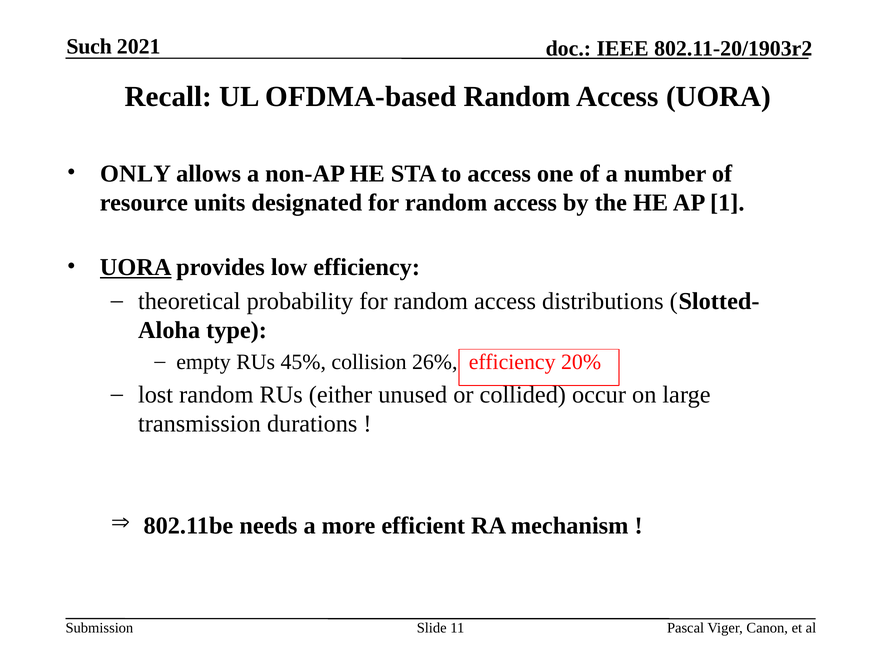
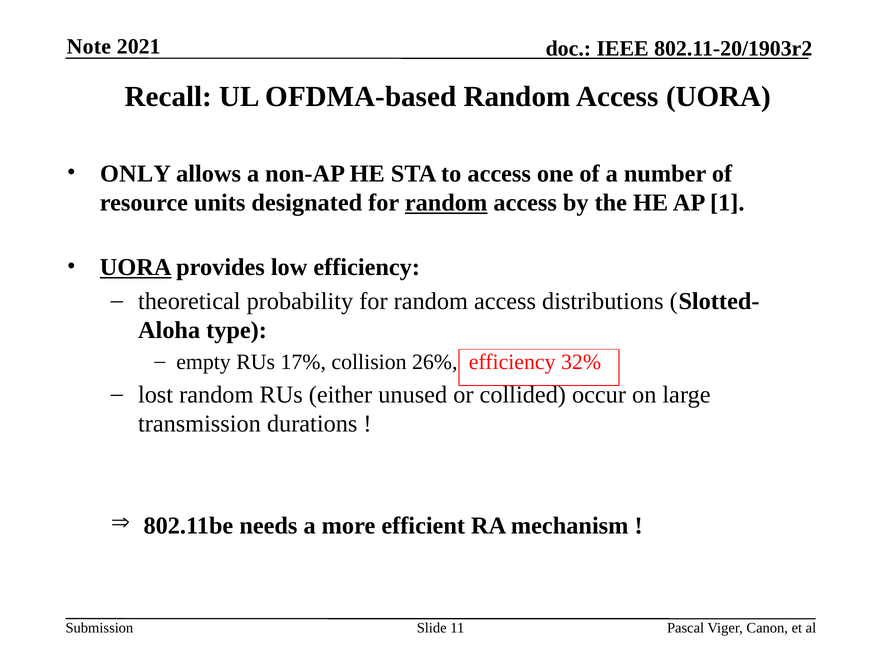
Such: Such -> Note (89, 46)
random underline: none -> present (446, 203)
45%: 45% -> 17% (303, 362)
20%: 20% -> 32% (581, 362)
